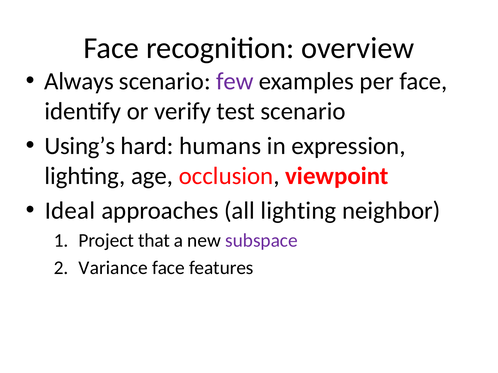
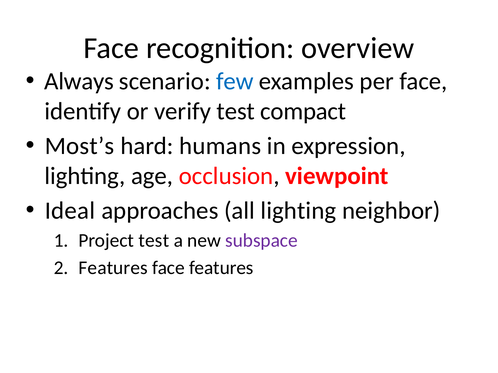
few colour: purple -> blue (235, 81)
test scenario: scenario -> compact (303, 111)
Using’s: Using’s -> Most’s (80, 146)
Project that: that -> test (154, 241)
Variance: Variance -> Features (113, 268)
